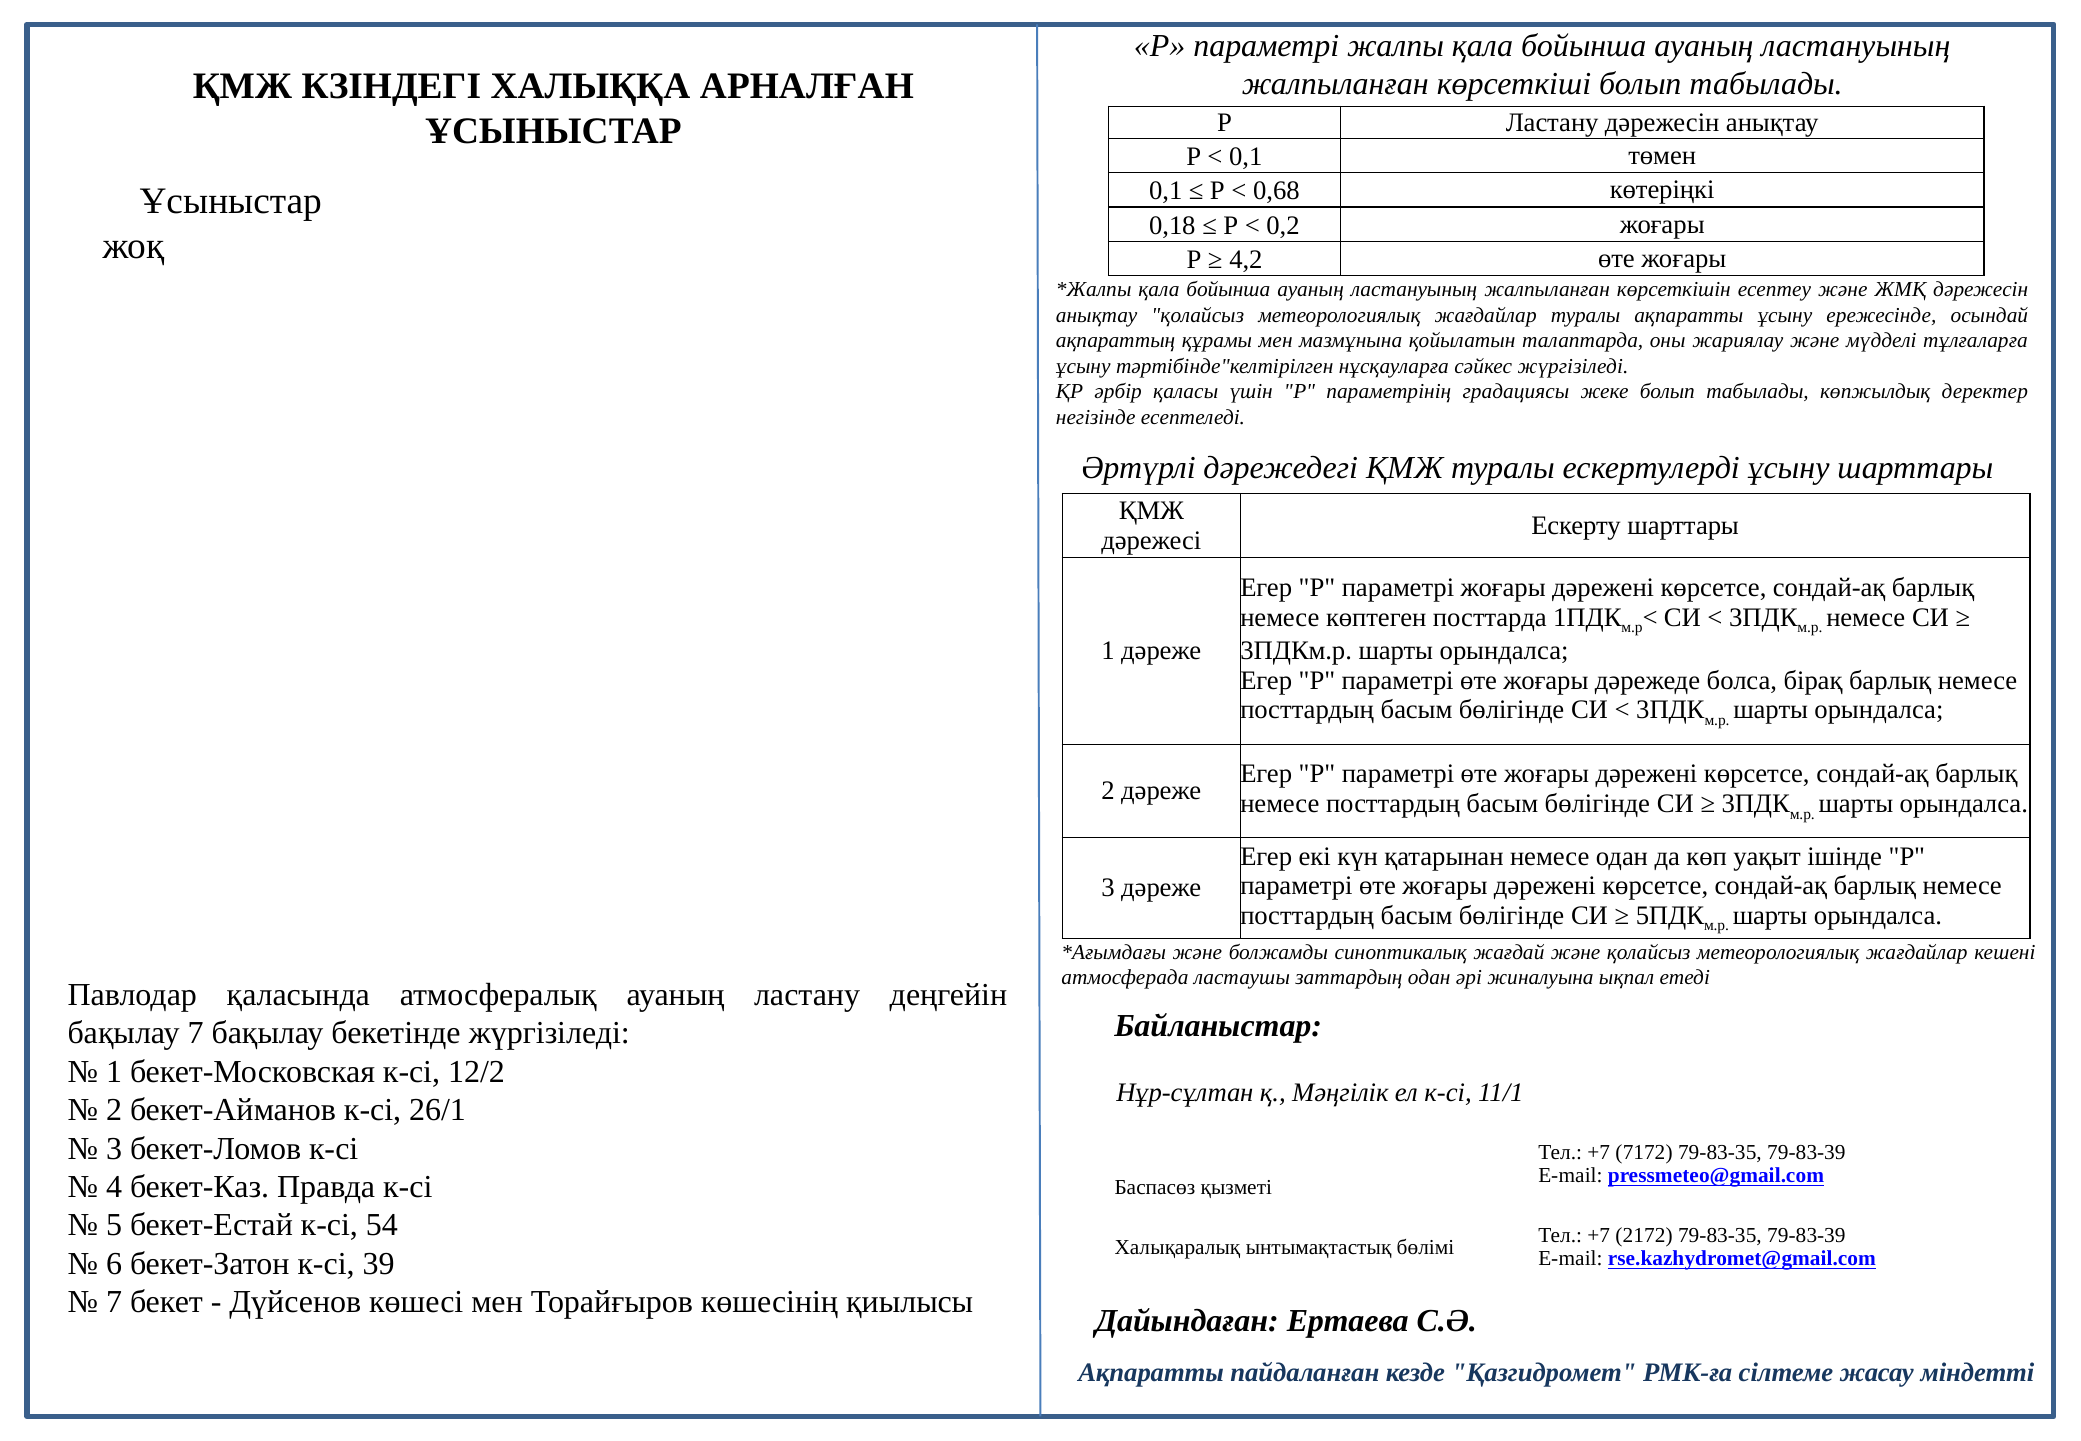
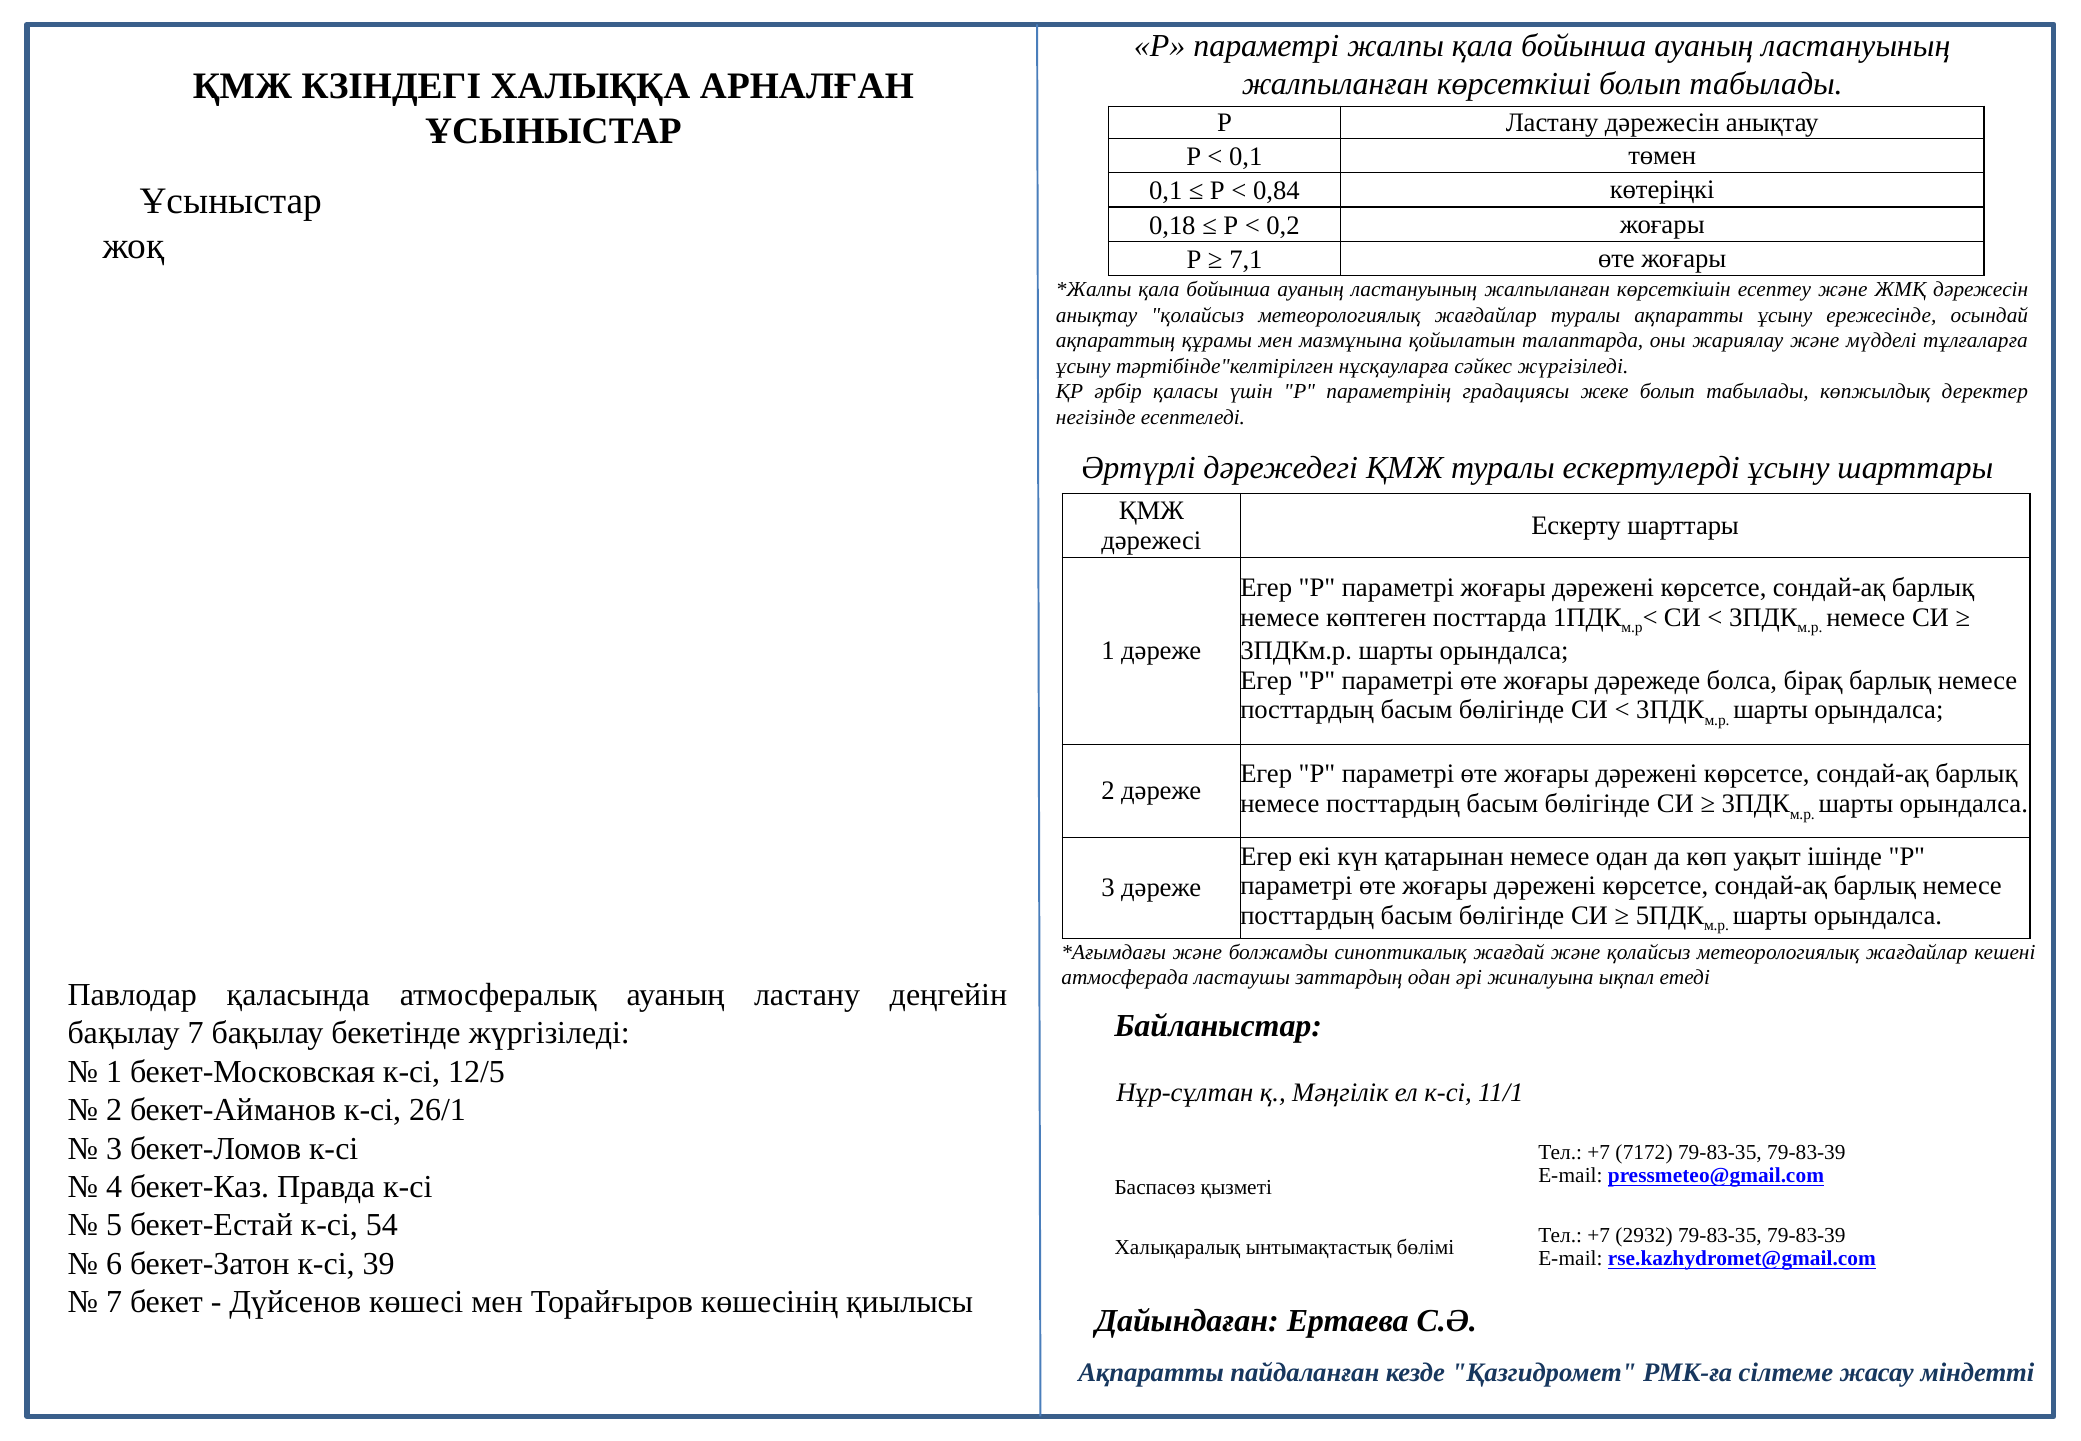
0,68: 0,68 -> 0,84 (1276, 191)
4,2: 4,2 -> 7,1 (1246, 260)
12/2: 12/2 -> 12/5 (477, 1071)
2172: 2172 -> 2932 (1644, 1235)
